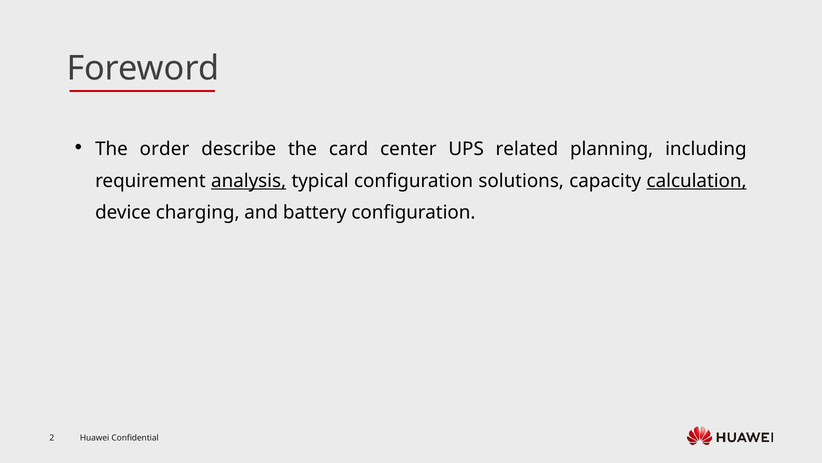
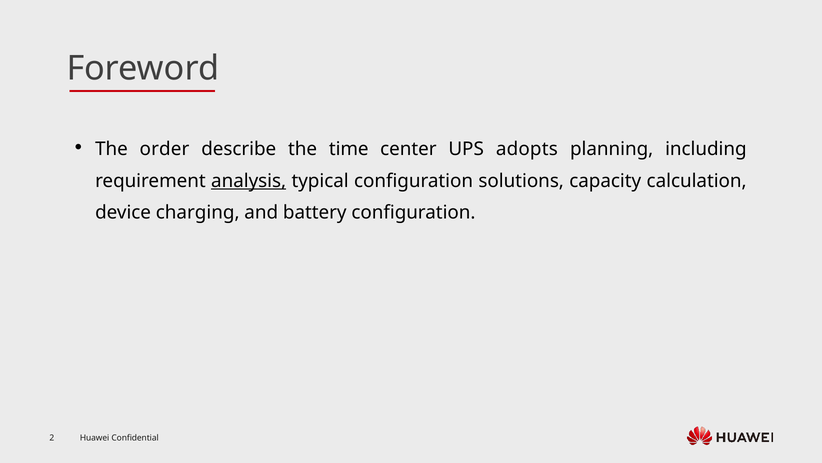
card: card -> time (349, 149)
related: related -> adopts (527, 149)
calculation underline: present -> none (697, 181)
